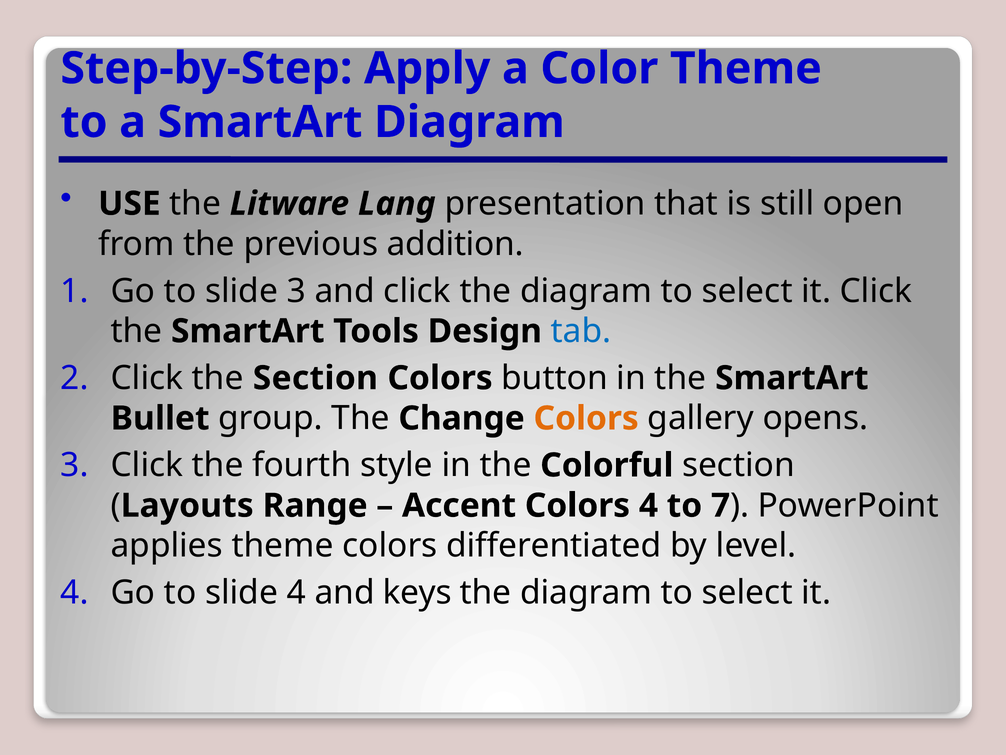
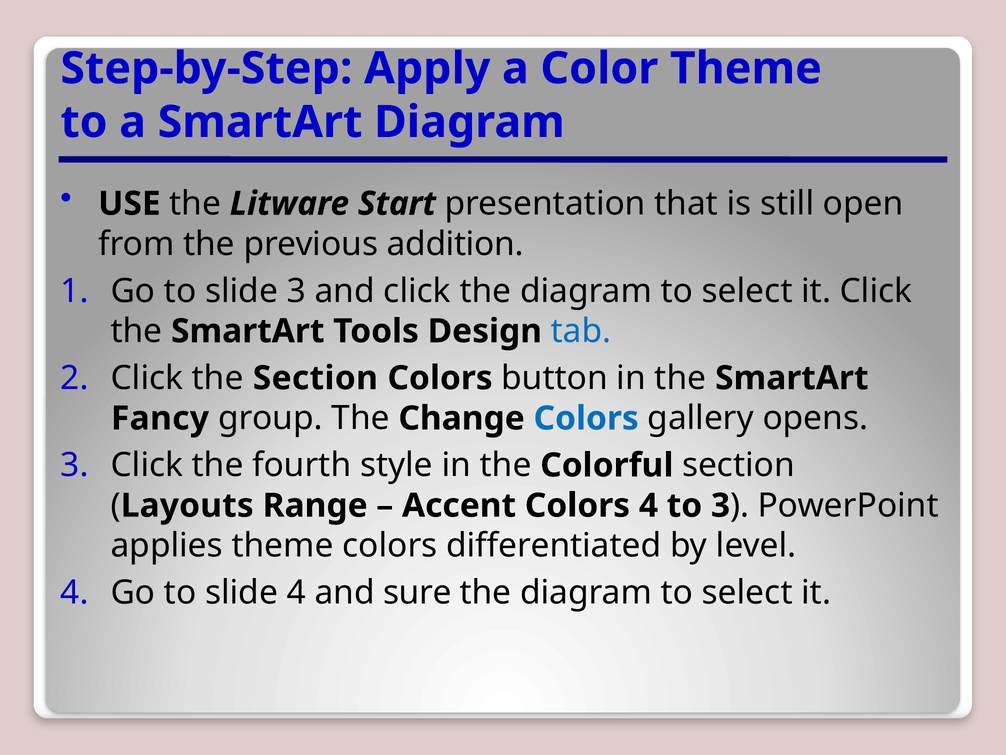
Lang: Lang -> Start (397, 204)
Bullet: Bullet -> Fancy (160, 418)
Colors colour: orange -> blue (586, 418)
to 7: 7 -> 3 (721, 505)
keys: keys -> sure (417, 592)
